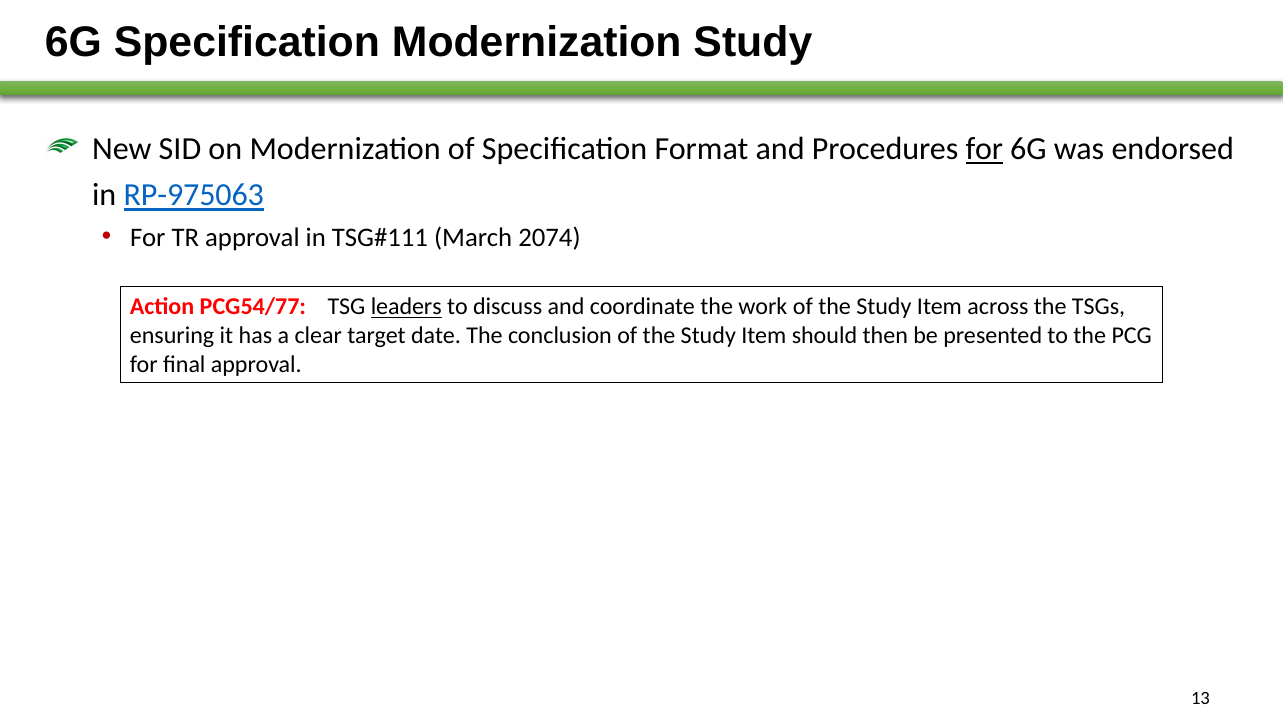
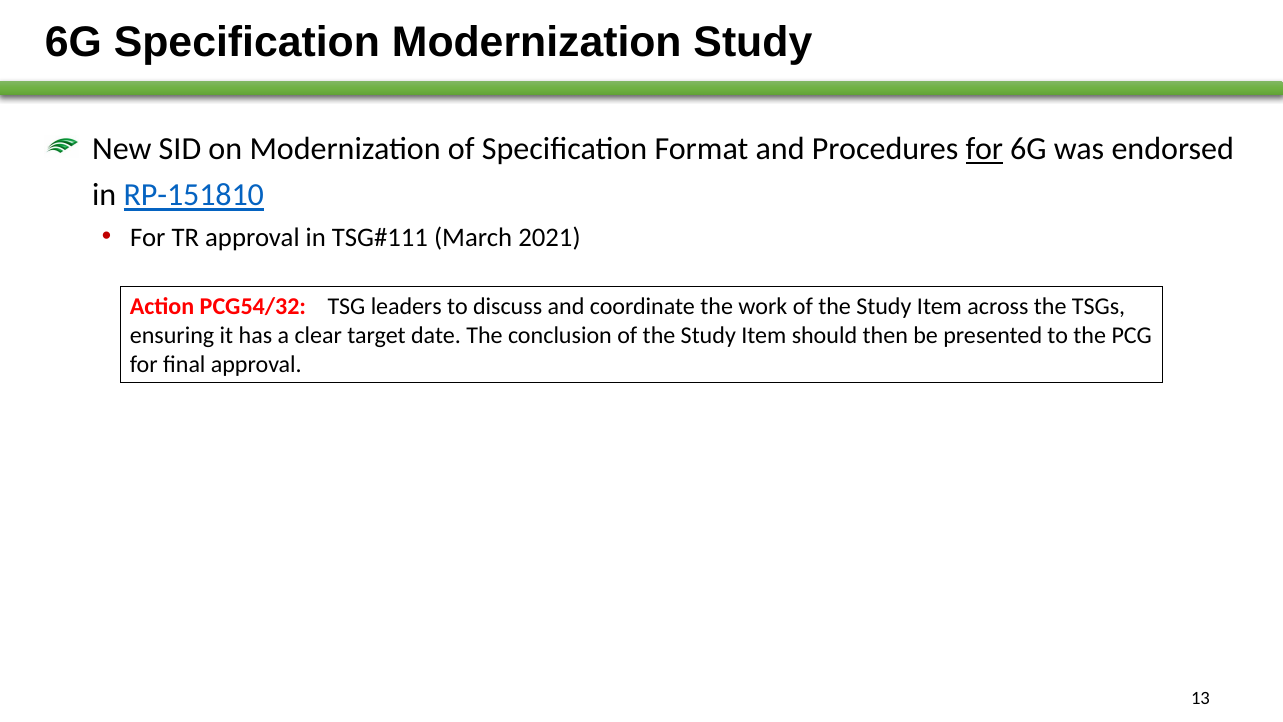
RP-975063: RP-975063 -> RP-151810 (194, 195)
2074: 2074 -> 2021 (549, 237)
PCG54/77: PCG54/77 -> PCG54/32 (253, 307)
leaders underline: present -> none (406, 307)
